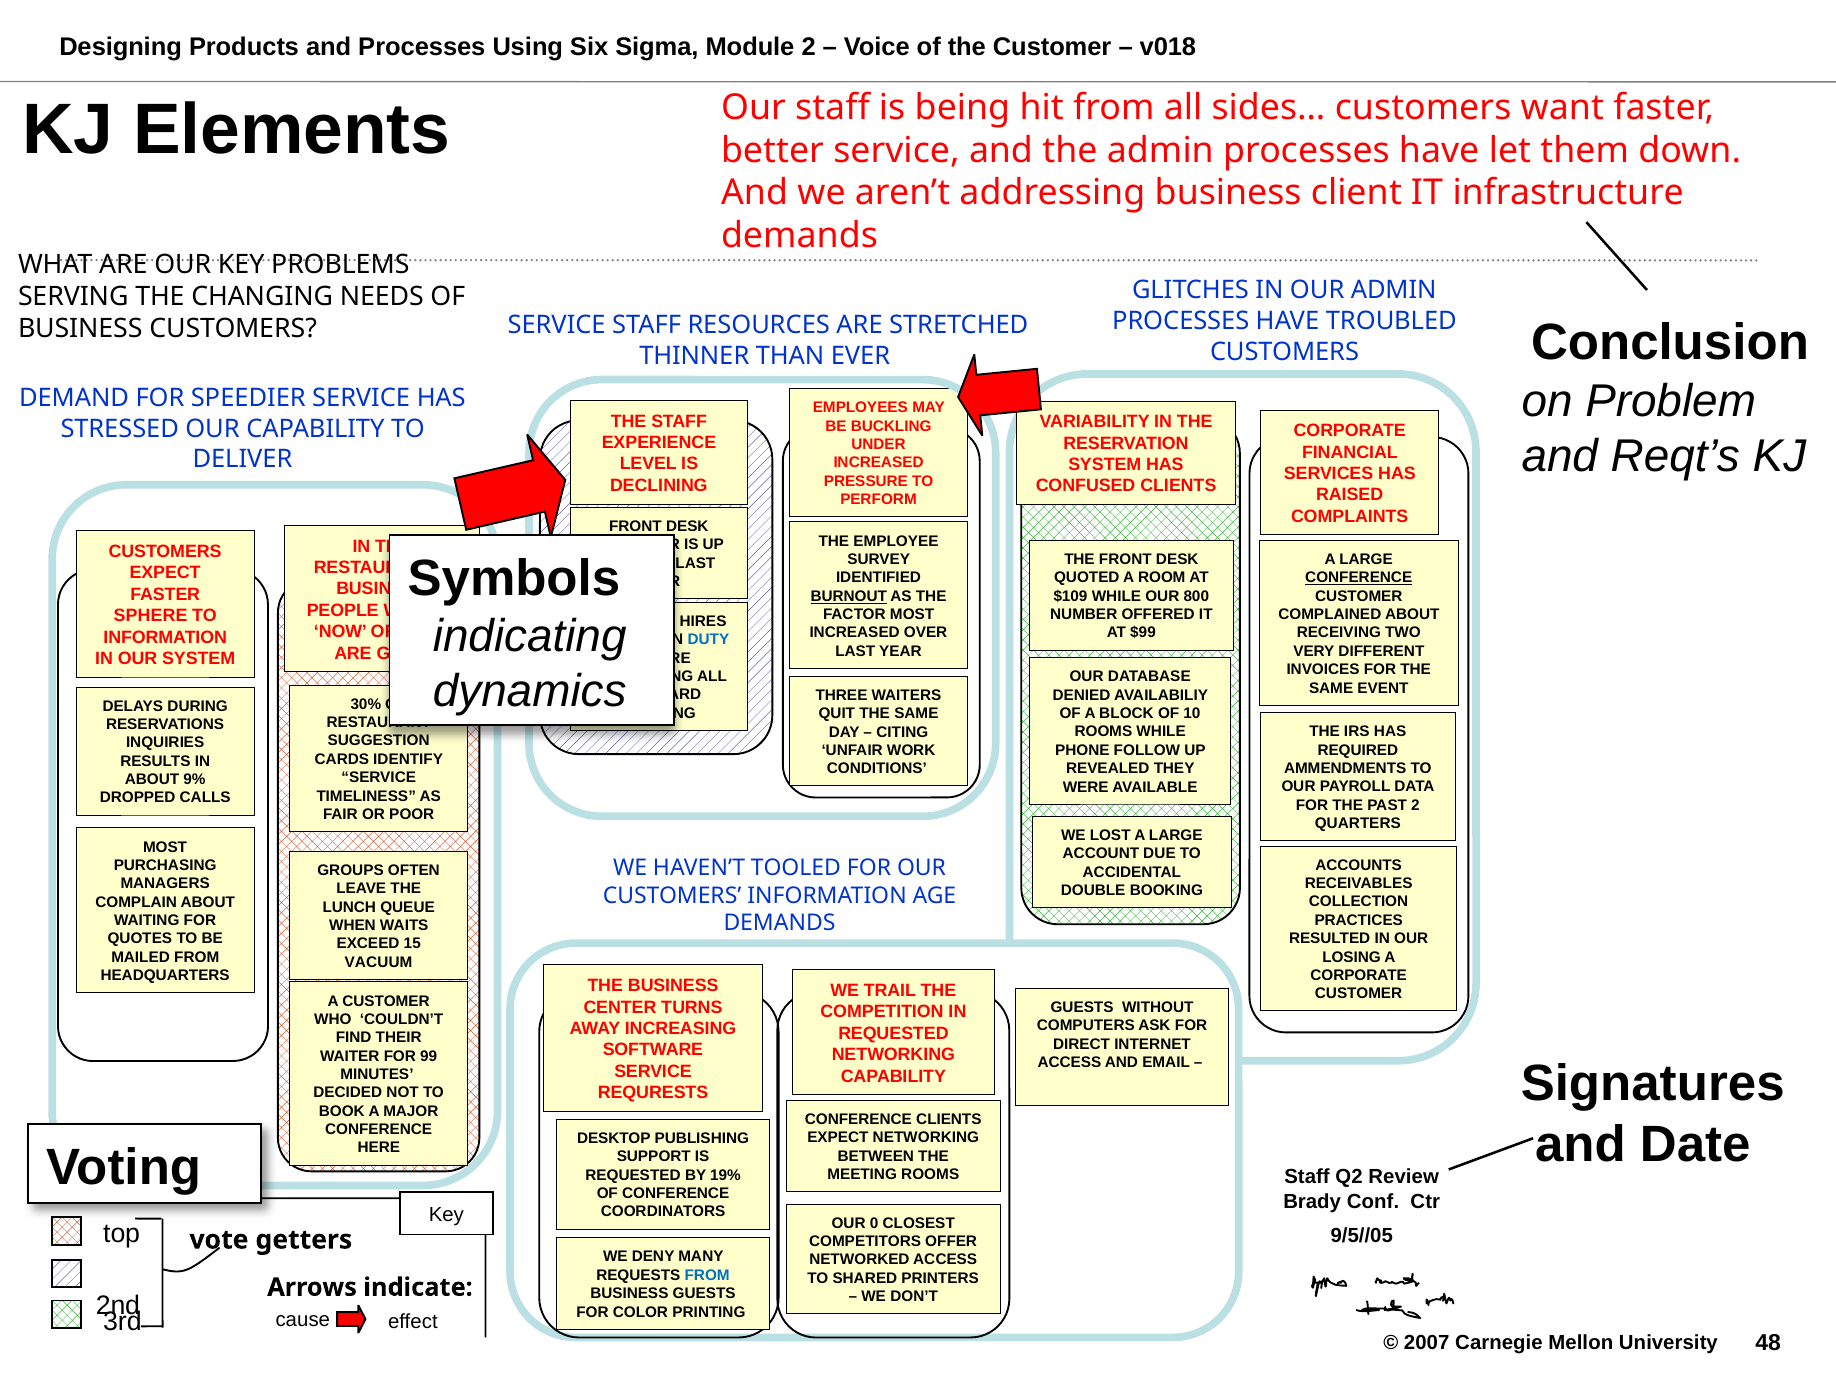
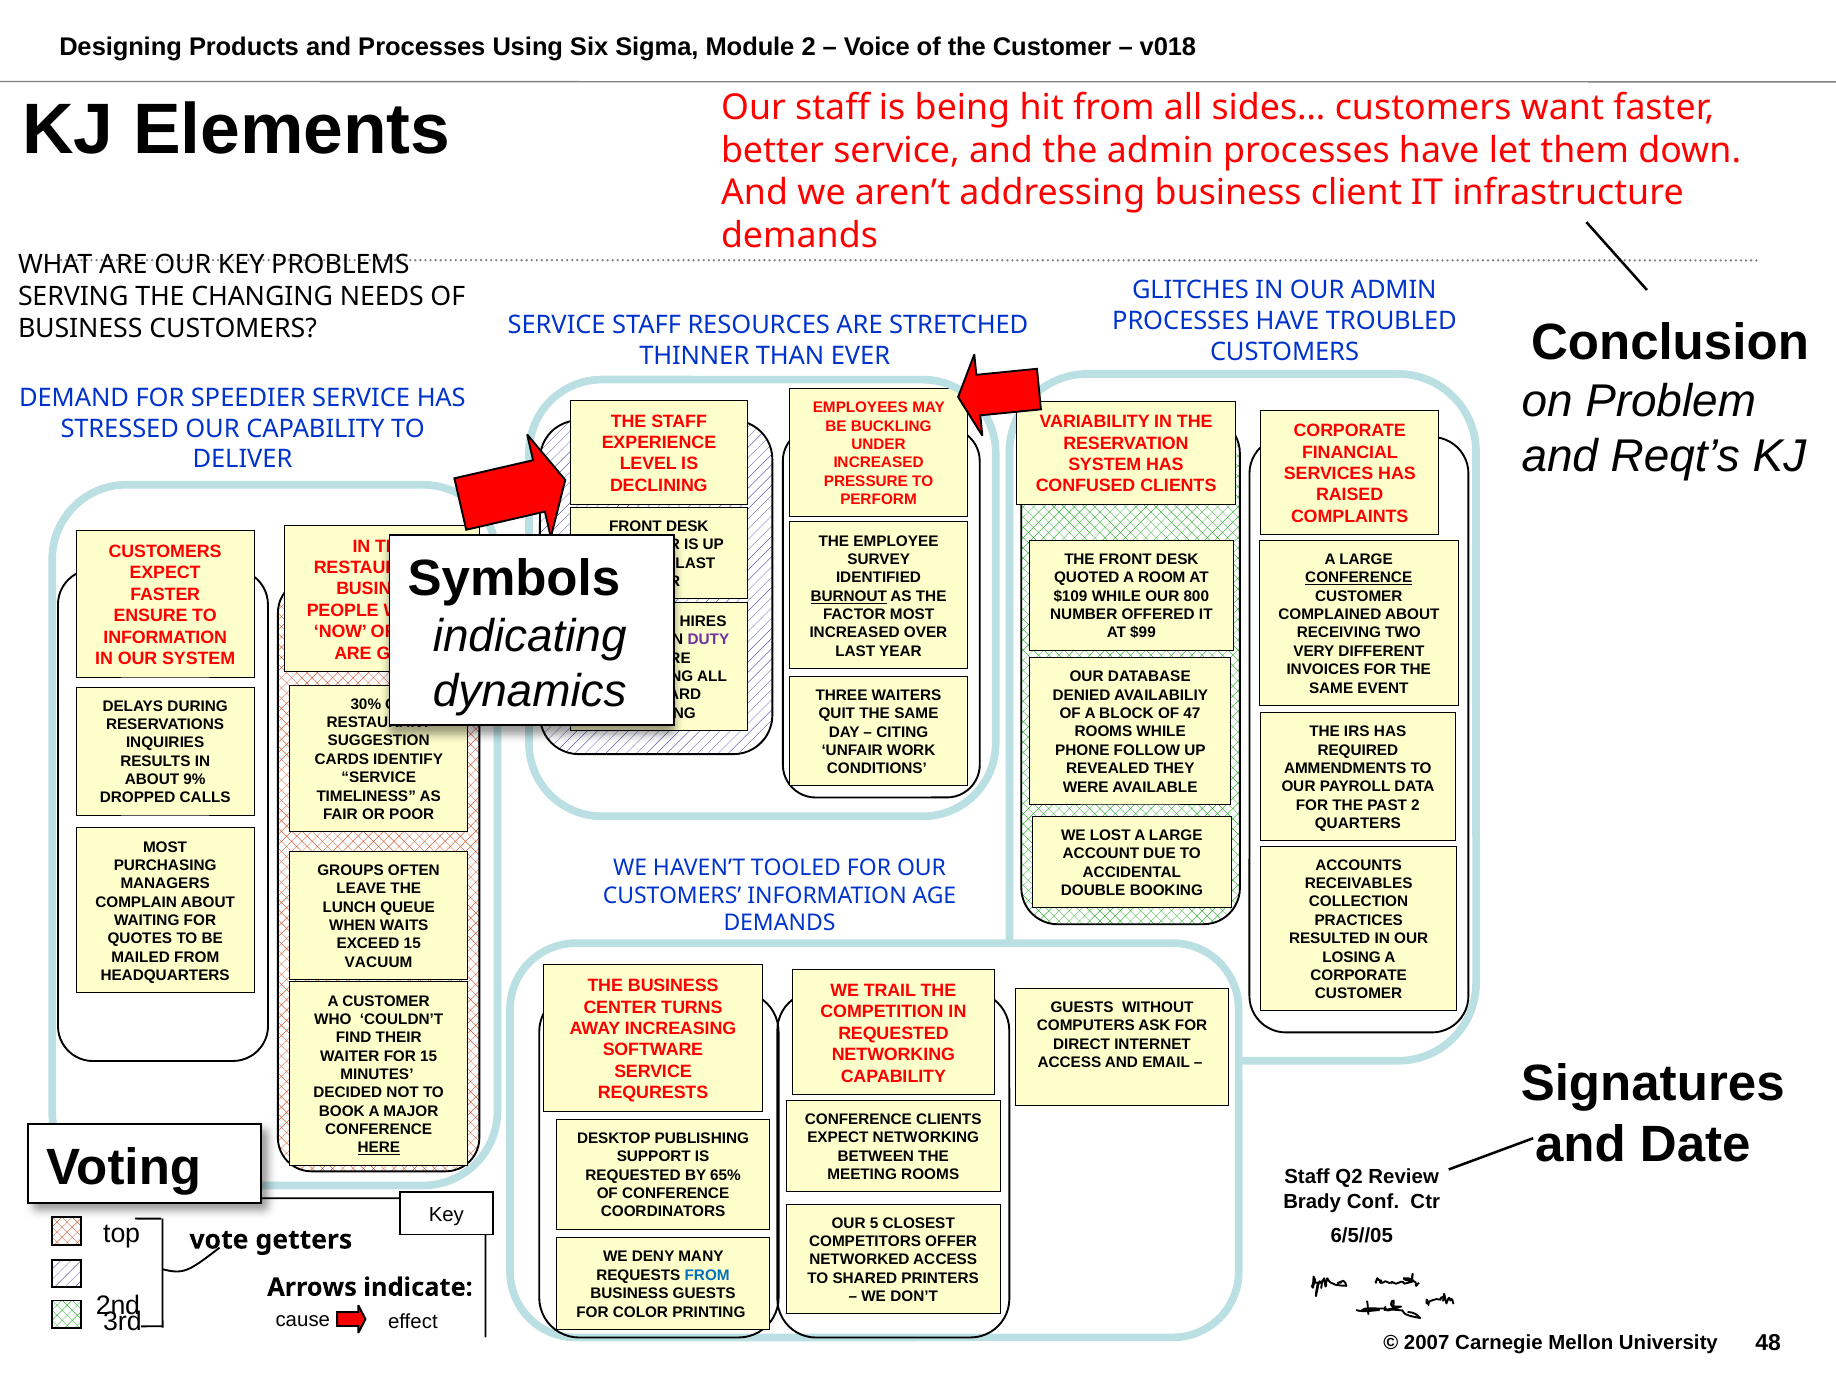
SPHERE: SPHERE -> ENSURE (151, 616)
DUTY colour: blue -> purple (708, 640)
10: 10 -> 47 (1192, 714)
FOR 99: 99 -> 15 (429, 1056)
HERE underline: none -> present (379, 1148)
19%: 19% -> 65% (725, 1175)
0: 0 -> 5 (874, 1223)
9/5//05: 9/5//05 -> 6/5//05 (1362, 1236)
